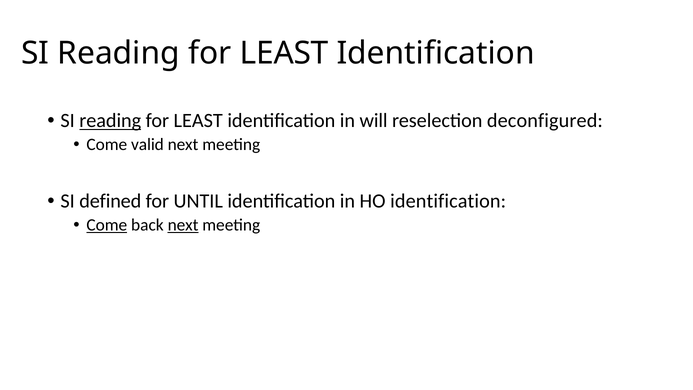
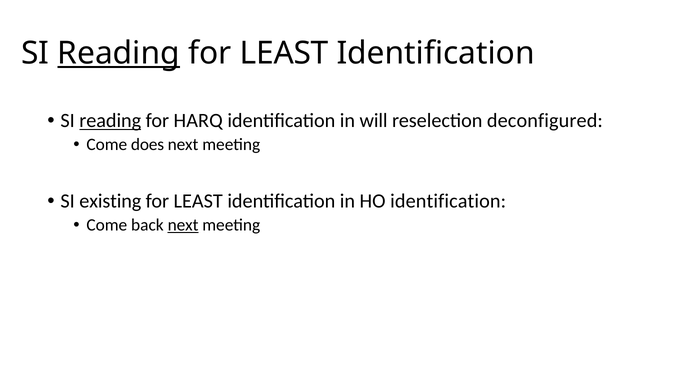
Reading underline: none -> present (119, 53)
LEAST: LEAST -> HARQ (198, 121)
valid: valid -> does (148, 145)
defined: defined -> existing (110, 201)
UNTIL: UNTIL -> LEAST (198, 201)
Come underline: present -> none (107, 225)
